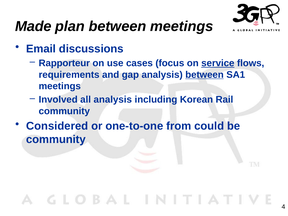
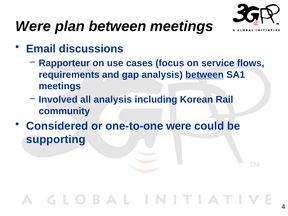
Made: Made -> Were (33, 26)
service underline: present -> none (218, 63)
one-to-one from: from -> were (179, 126)
community: community -> supporting (56, 139)
